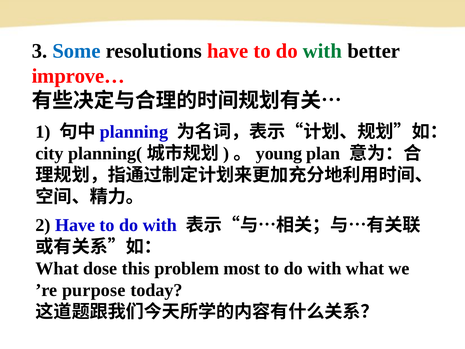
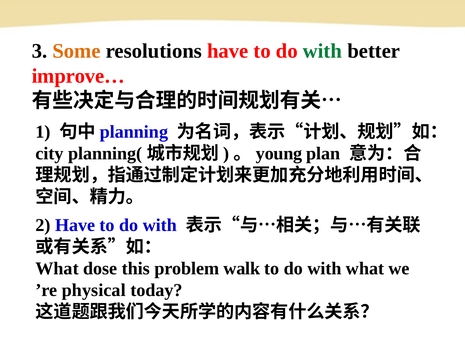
Some colour: blue -> orange (76, 51)
most: most -> walk (242, 268)
purpose: purpose -> physical (94, 290)
